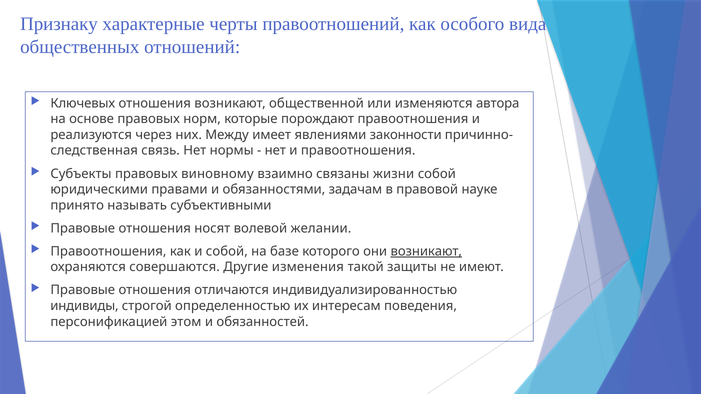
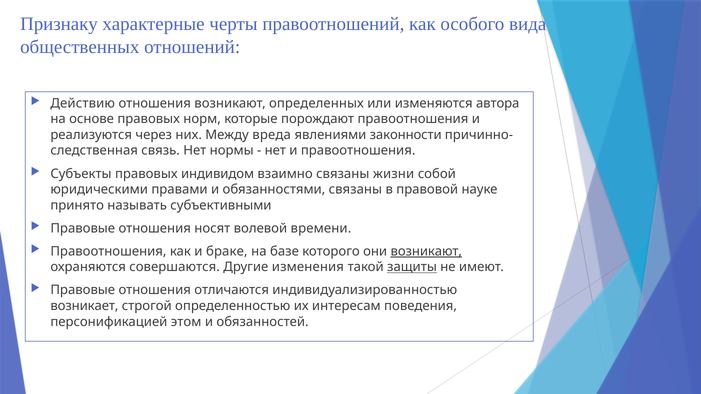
Ключевых: Ключевых -> Действию (83, 103)
общественной: общественной -> определенных (316, 103)
имеет: имеет -> вреда (272, 135)
виновному: виновному -> индивидом (218, 174)
обязанностями задачам: задачам -> связаны (355, 190)
желании: желании -> времени (321, 228)
и собой: собой -> браке (227, 252)
защиты underline: none -> present (412, 267)
индивиды: индивиды -> возникает (84, 306)
